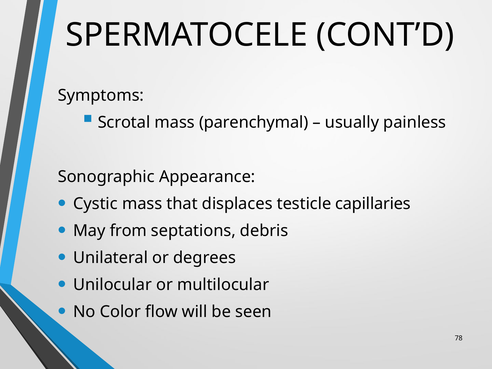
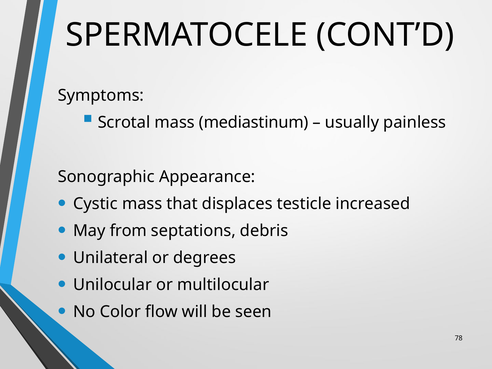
parenchymal: parenchymal -> mediastinum (254, 122)
capillaries: capillaries -> increased (373, 204)
